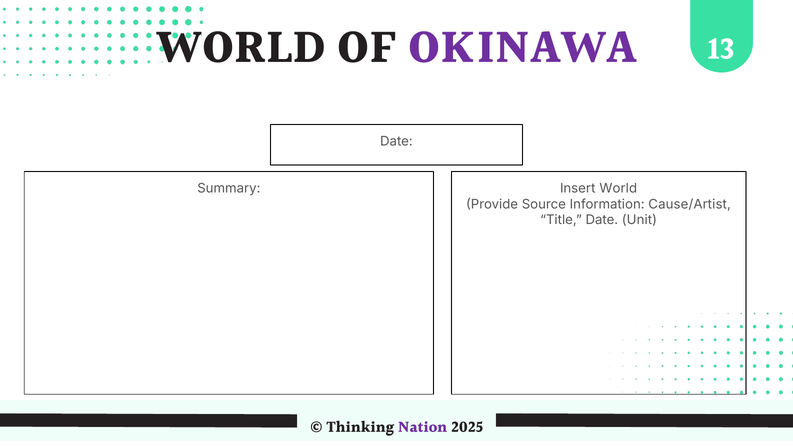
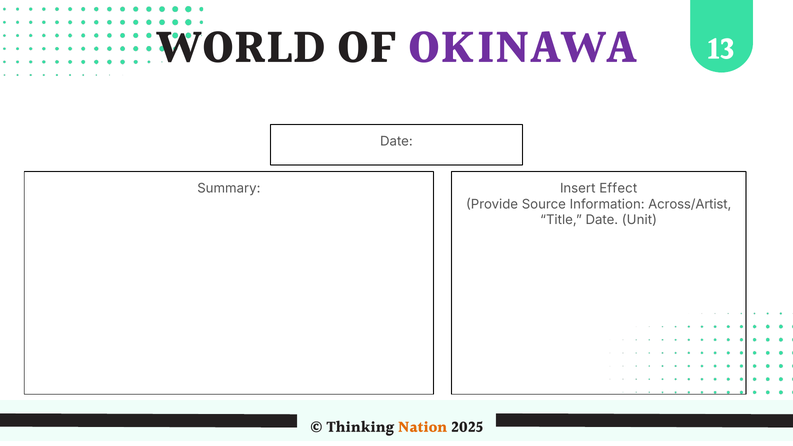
Insert World: World -> Effect (618, 188)
Cause/Artist: Cause/Artist -> Across/Artist (690, 204)
Nation colour: purple -> orange (423, 428)
